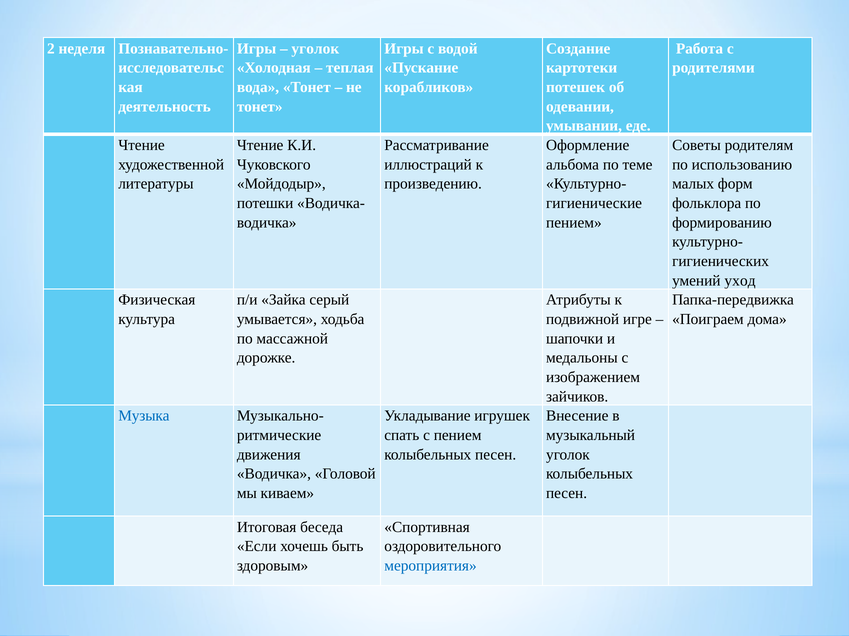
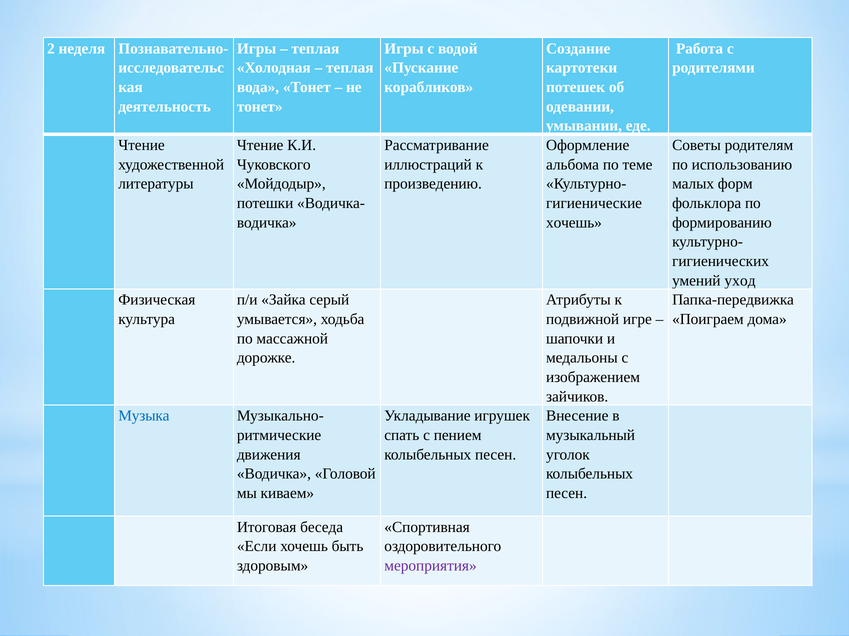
уголок: уголок -> теплая (315, 49)
пением: пением -> хочешь (574, 223)
мероприятия colour: blue -> purple (431, 566)
